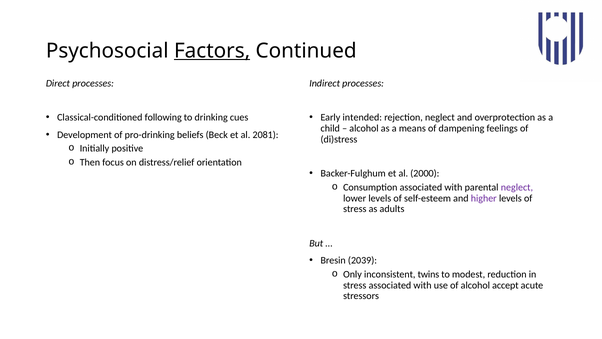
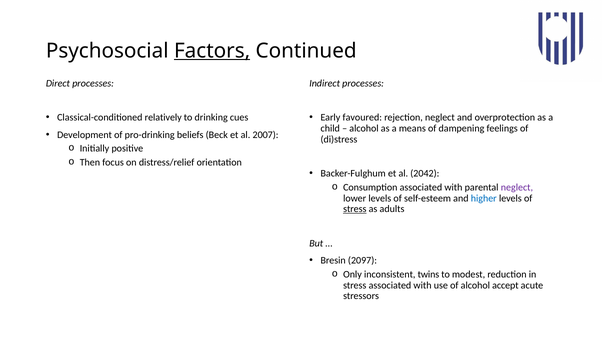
following: following -> relatively (163, 117)
intended: intended -> favoured (362, 117)
2081: 2081 -> 2007 (266, 135)
2000: 2000 -> 2042 (425, 173)
higher colour: purple -> blue (484, 198)
stress underline: none -> present (355, 209)
2039: 2039 -> 2097 (362, 260)
